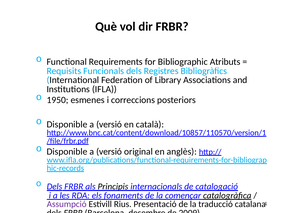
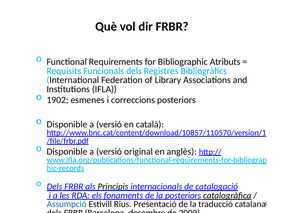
1950: 1950 -> 1902 (58, 100)
la començar: començar -> posteriors (183, 195)
Assumpció colour: purple -> blue (67, 204)
